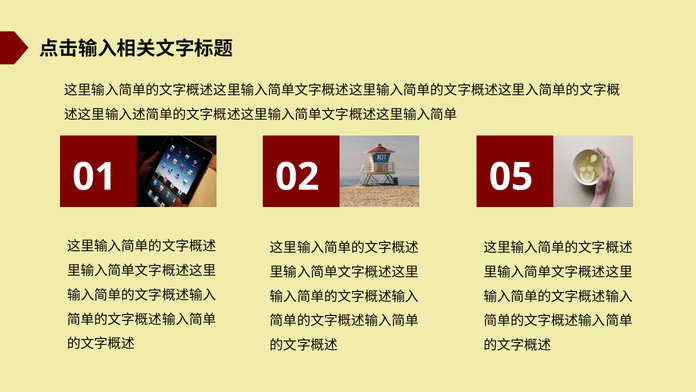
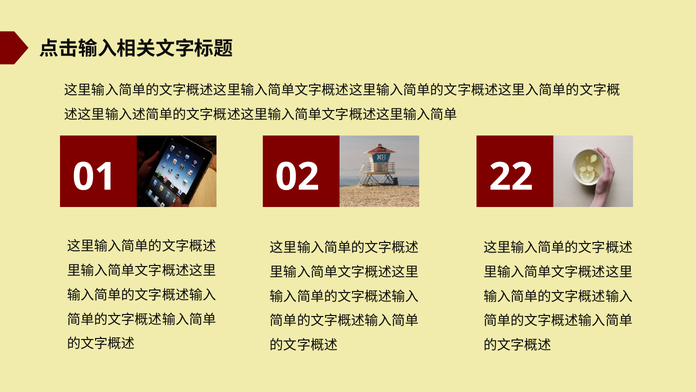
05: 05 -> 22 (511, 177)
